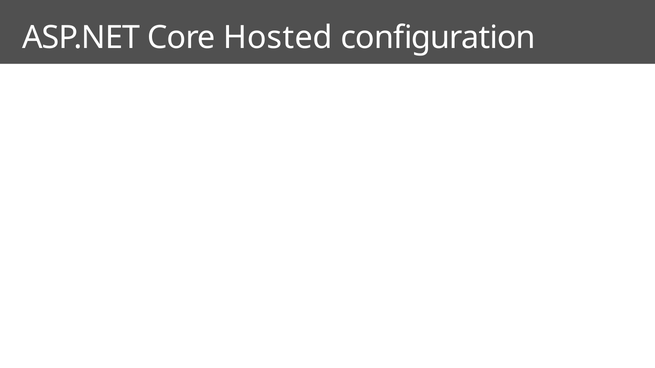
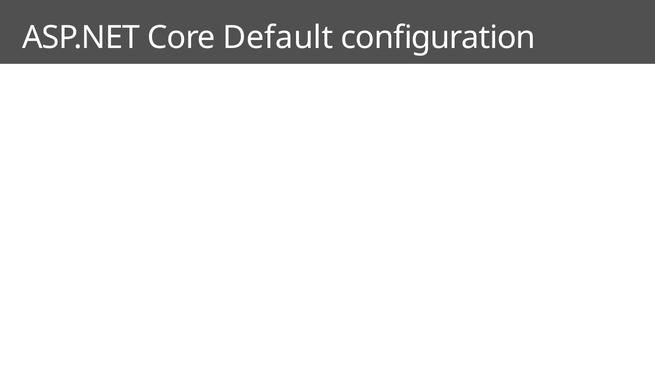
Hosted: Hosted -> Default (278, 38)
